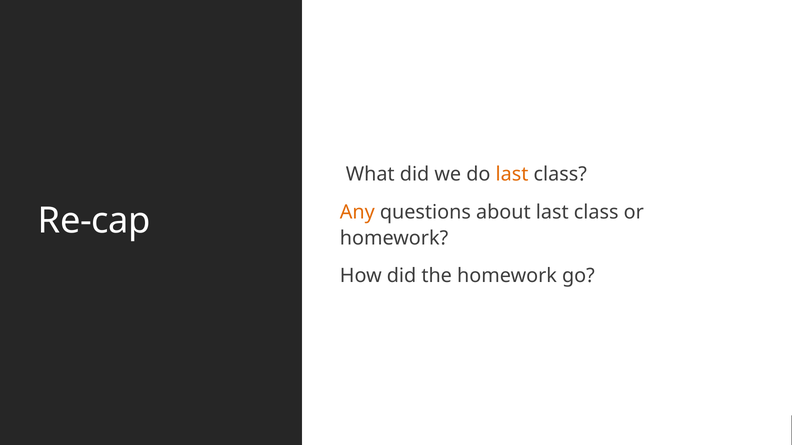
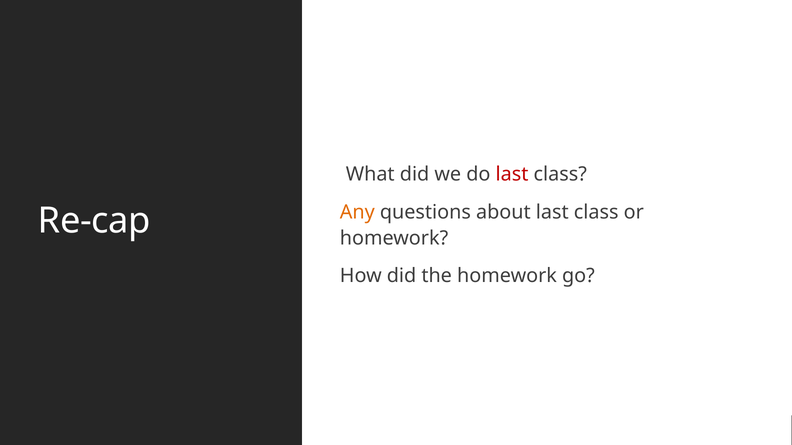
last colour: orange -> red (512, 175)
